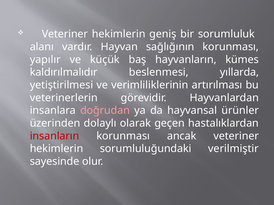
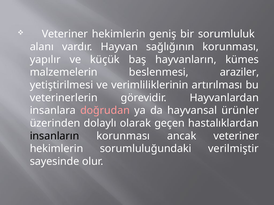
kaldırılmalıdır: kaldırılmalıdır -> malzemelerin (64, 72)
yıllarda: yıllarda -> araziler (239, 72)
insanların colour: red -> black (55, 136)
